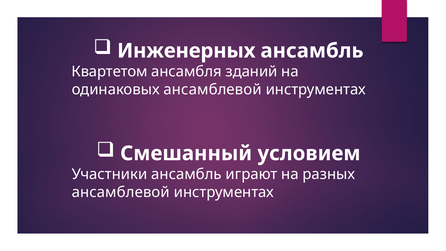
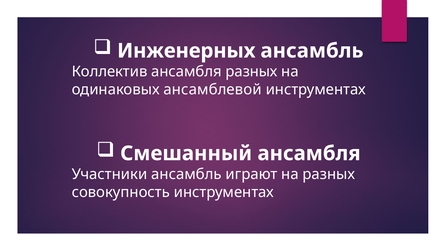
Квартетом: Квартетом -> Коллектив (110, 72)
ансамбля зданий: зданий -> разных (252, 72)
Смешанный условием: условием -> ансамбля (309, 153)
ансамблевой: ансамблевой -> совокупность (121, 192)
